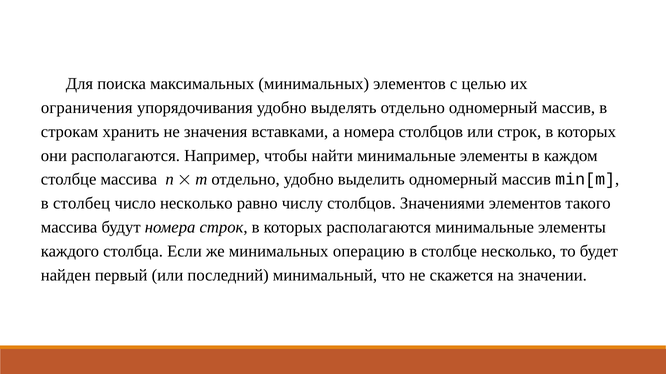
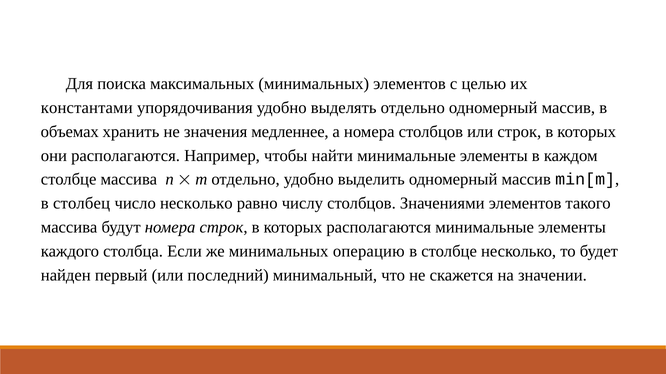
ограничения: ограничения -> константами (87, 108)
строкам: строкам -> объемах (70, 132)
вставками: вставками -> медленнее (290, 132)
